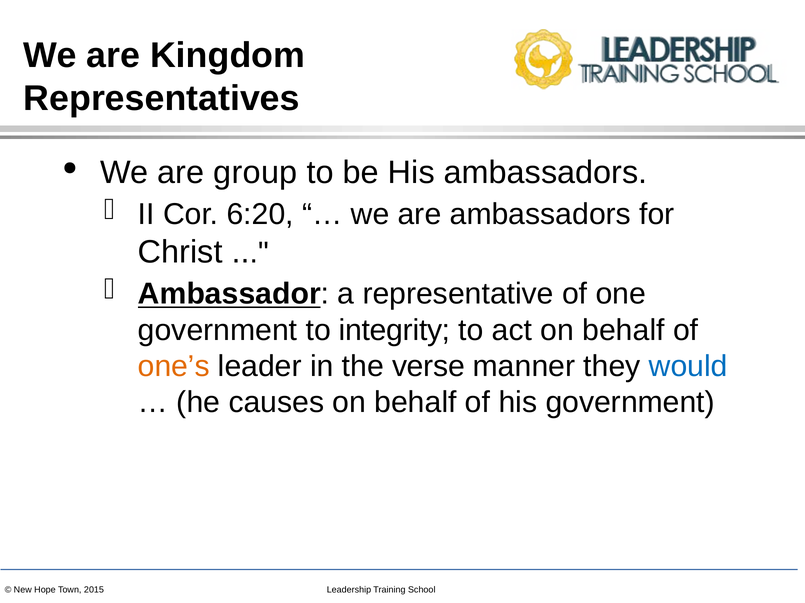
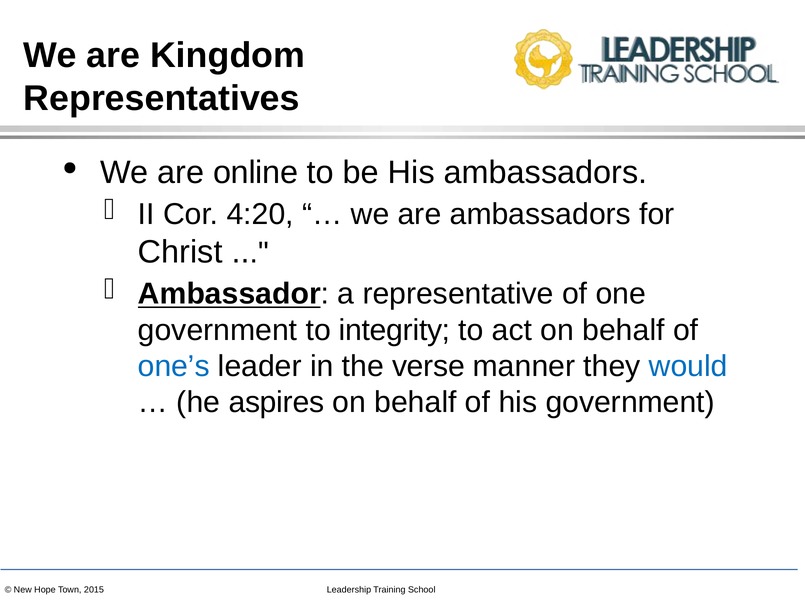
group: group -> online (256, 173)
6:20: 6:20 -> 4:20 (260, 215)
one’s colour: orange -> blue (174, 367)
causes: causes -> aspires (276, 403)
